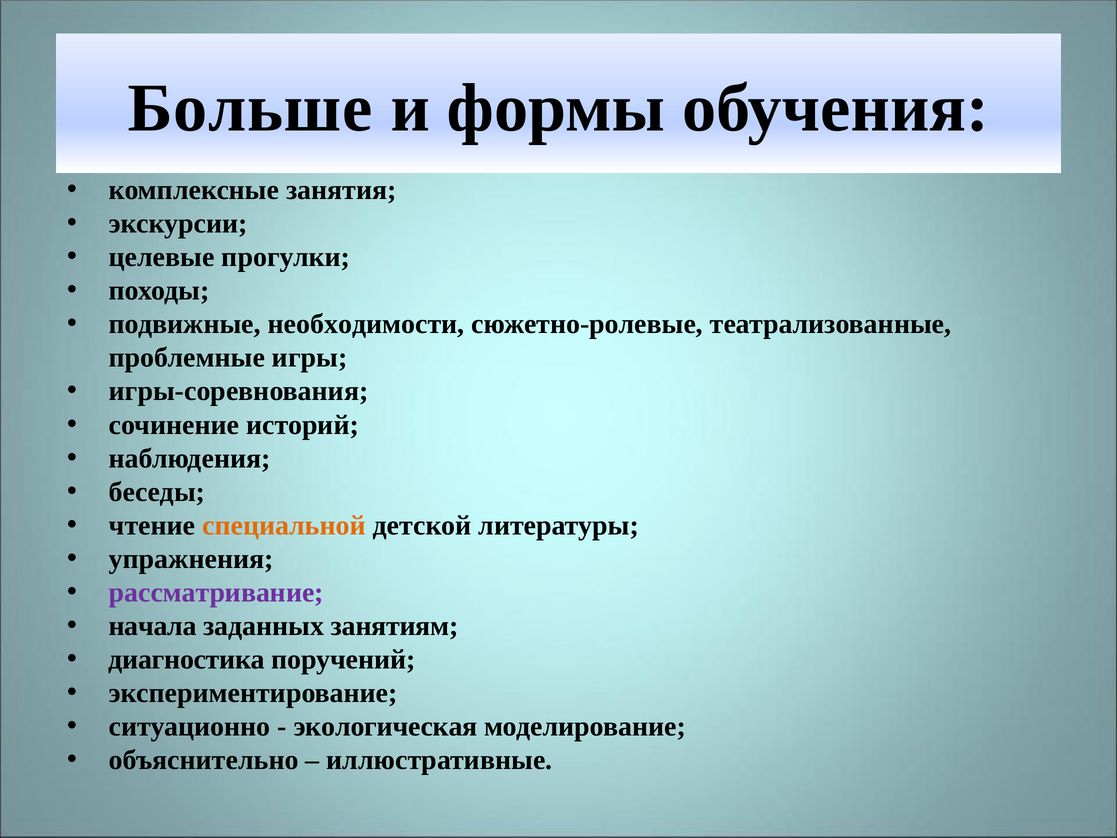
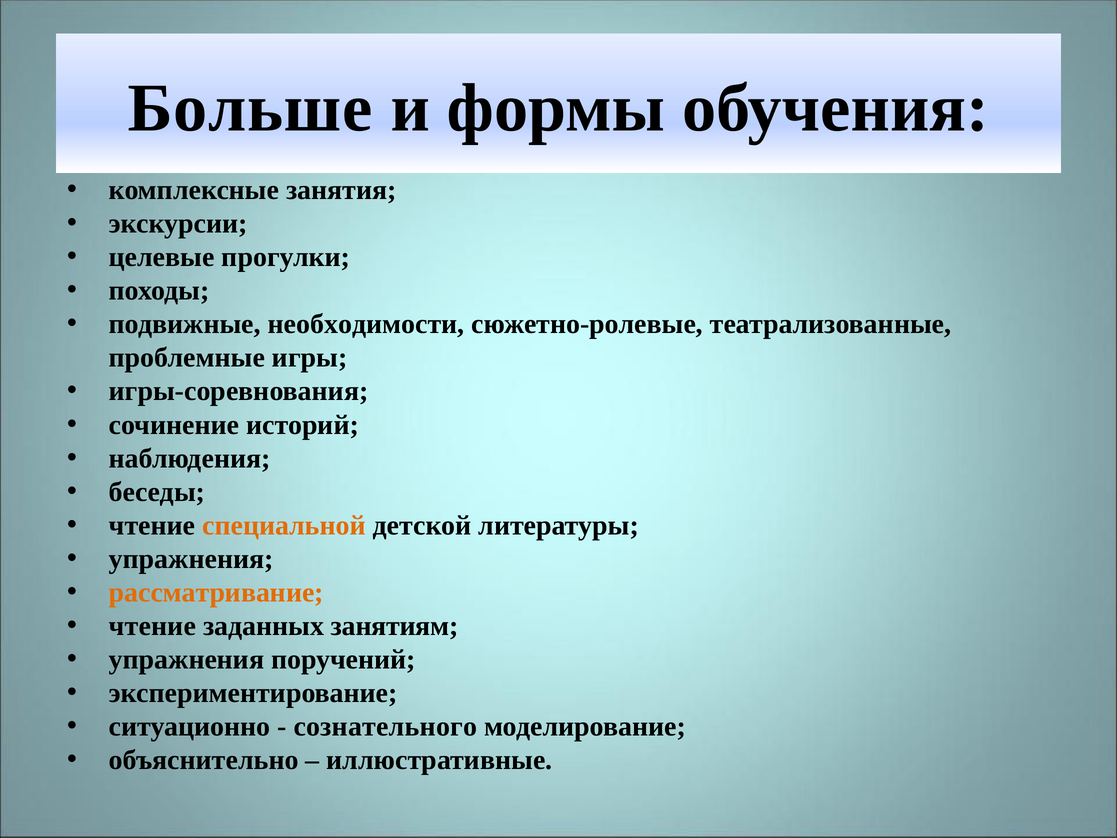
рассматривание colour: purple -> orange (216, 592)
начала: начала -> чтение (152, 626)
диагностика: диагностика -> упражнения (187, 659)
экологическая: экологическая -> сознательного (385, 726)
